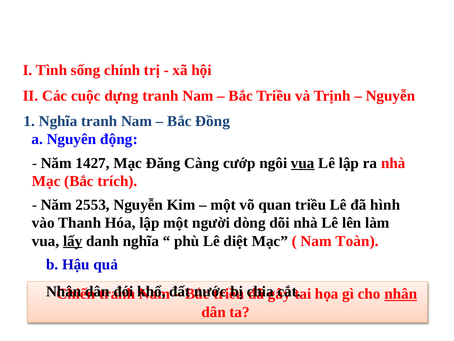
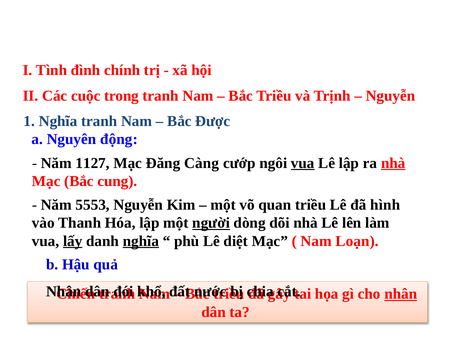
sống: sống -> đình (86, 70)
dựng: dựng -> trong (122, 96)
Đồng: Đồng -> Được (213, 121)
1427: 1427 -> 1127 (93, 163)
nhà underline: none -> present (393, 163)
trích: trích -> cung (117, 181)
2553: 2553 -> 5553 (93, 204)
người underline: none -> present (211, 223)
nghĩa underline: none -> present (141, 241)
Toàn: Toàn -> Loạn (357, 241)
